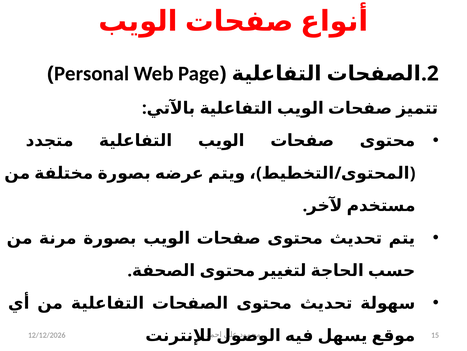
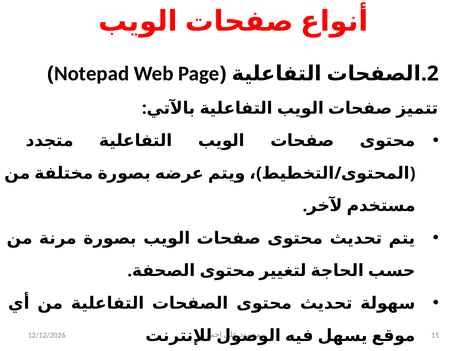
Personal: Personal -> Notepad (92, 73)
